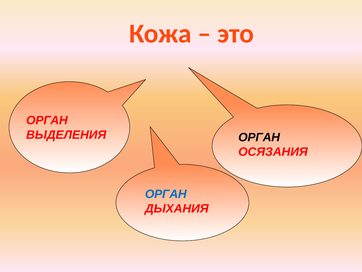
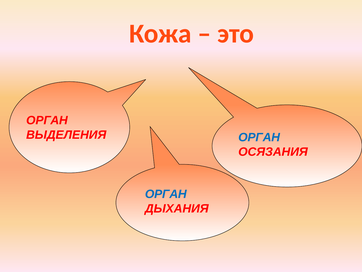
ОРГАН colour: black -> blue (259, 137)
